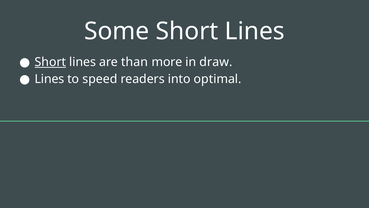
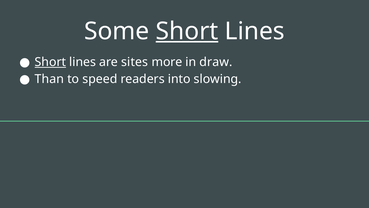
Short underline: none -> present (187, 31)
than: than -> sites (135, 62)
Lines: Lines -> Than (49, 79)
optimal: optimal -> slowing (218, 79)
